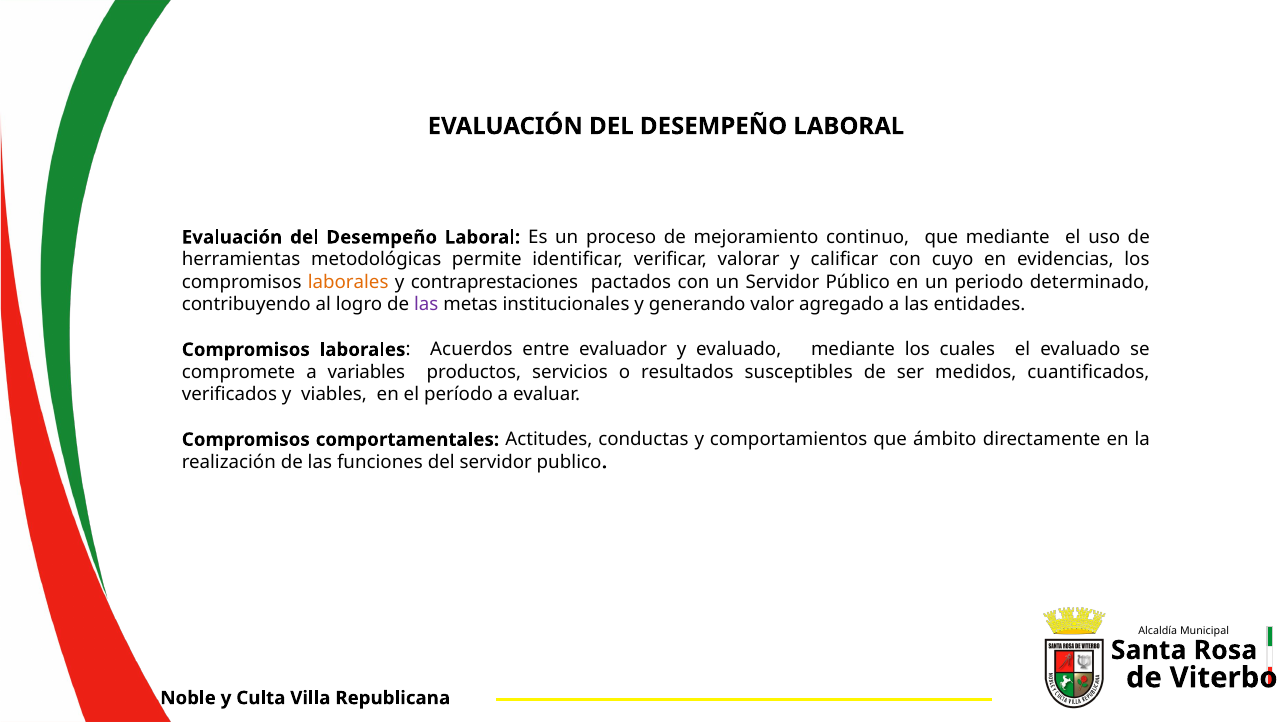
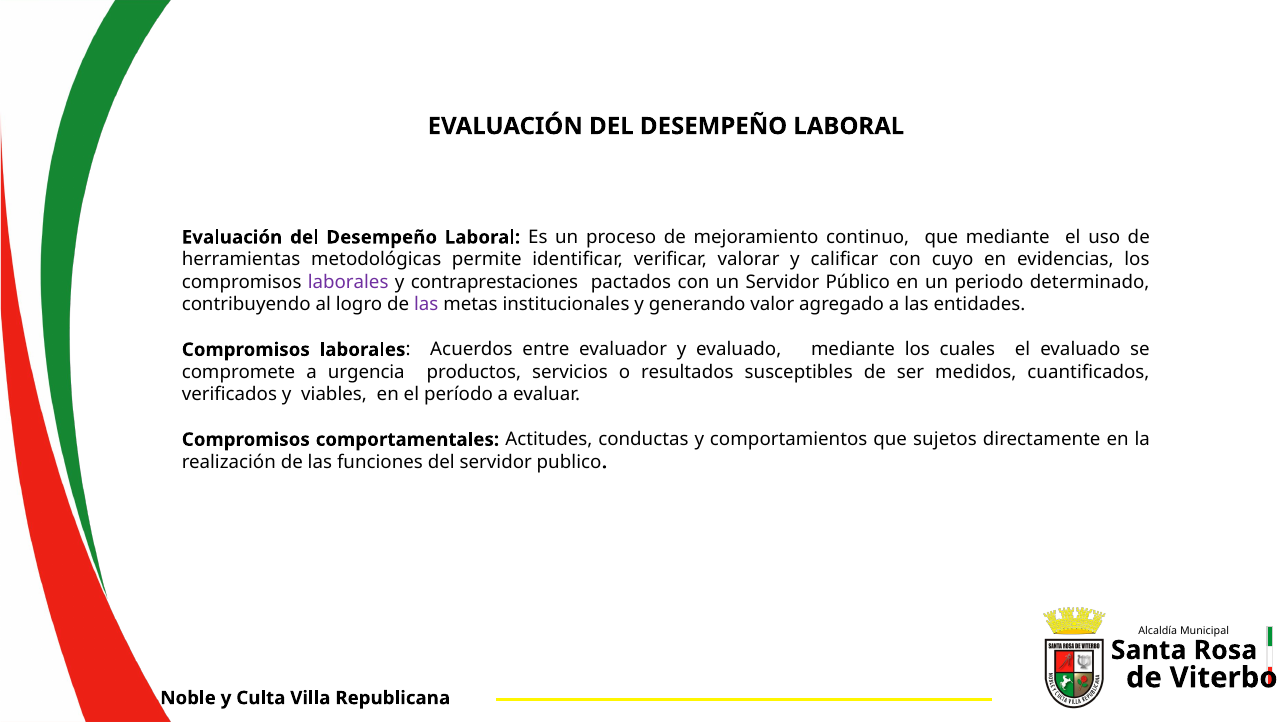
laborales colour: orange -> purple (348, 282)
variables: variables -> urgencia (366, 372)
ámbito: ámbito -> sujetos (945, 439)
